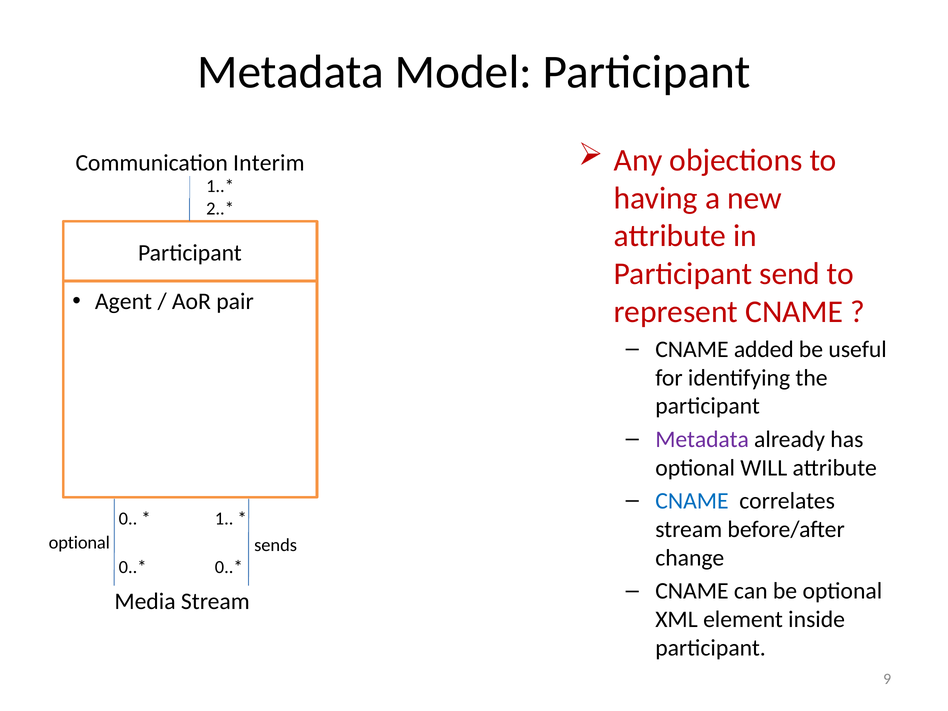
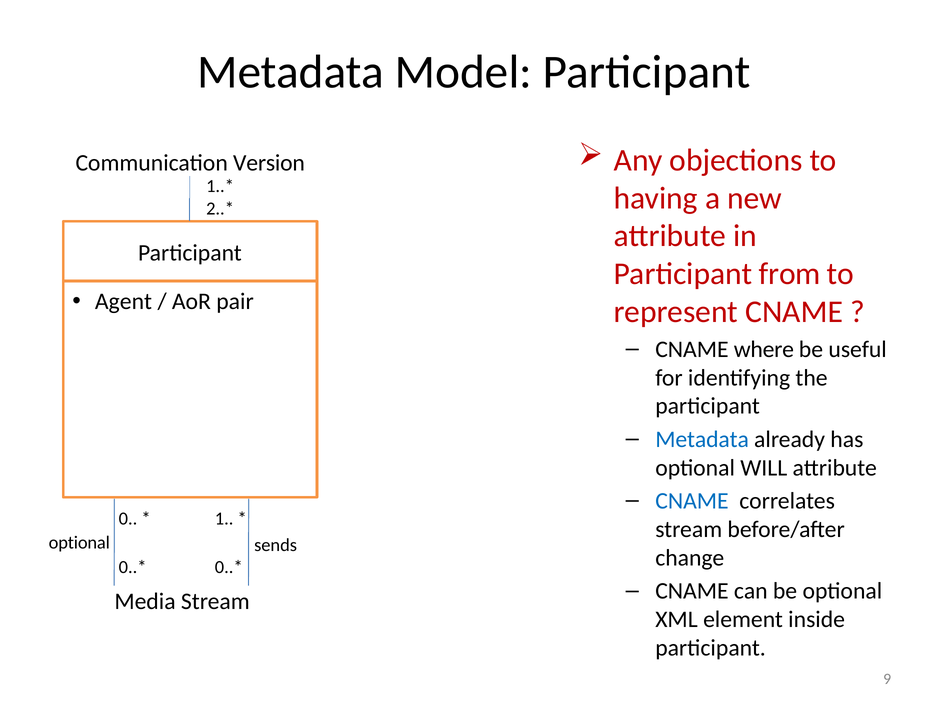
Interim: Interim -> Version (269, 163)
send: send -> from (790, 274)
added: added -> where (764, 349)
Metadata colour: purple -> blue (702, 439)
